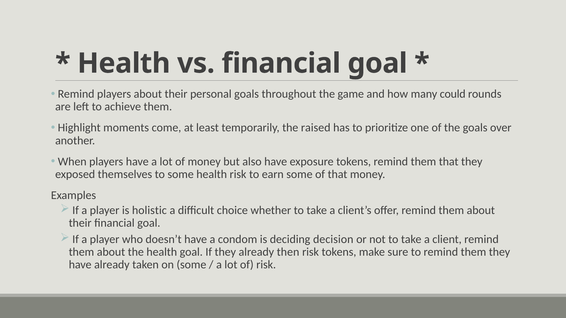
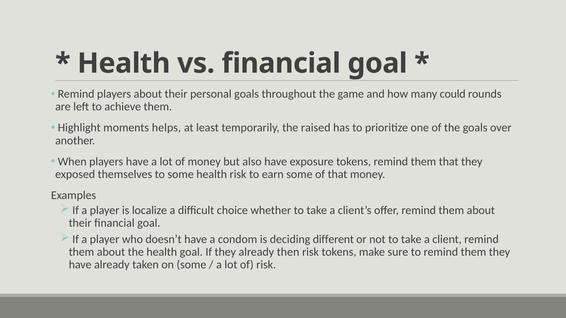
come: come -> helps (166, 128)
holistic: holistic -> localize (149, 211)
decision: decision -> different (333, 240)
